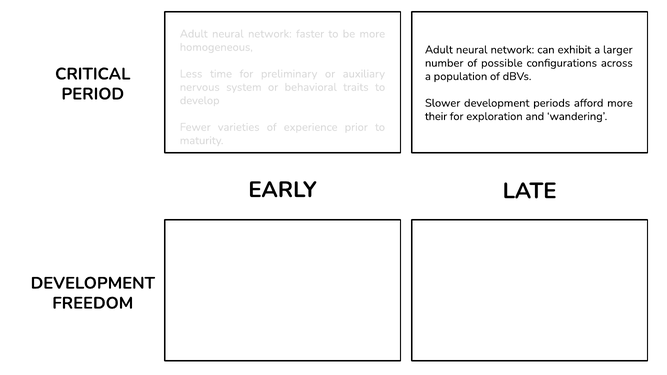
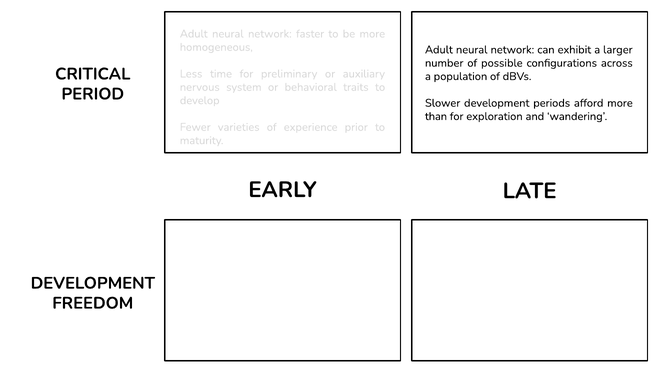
their: their -> than (436, 116)
